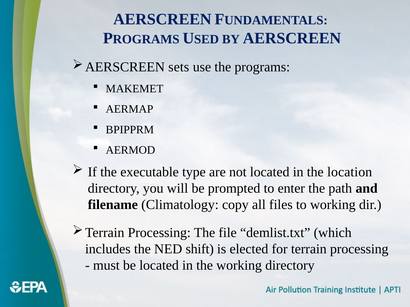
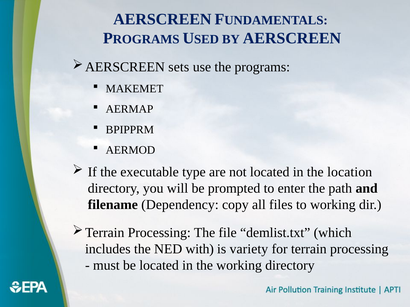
Climatology: Climatology -> Dependency (180, 205)
shift: shift -> with (200, 249)
elected: elected -> variety (249, 249)
